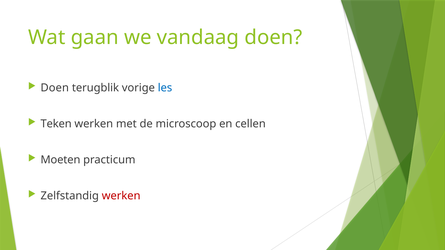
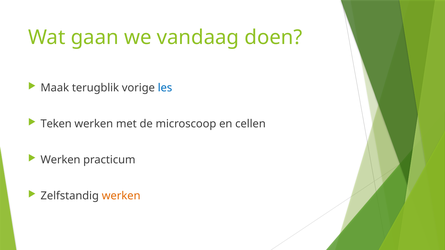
Doen: Doen -> Maak (55, 88)
Moeten: Moeten -> Werken (60, 160)
werken colour: red -> orange (121, 196)
